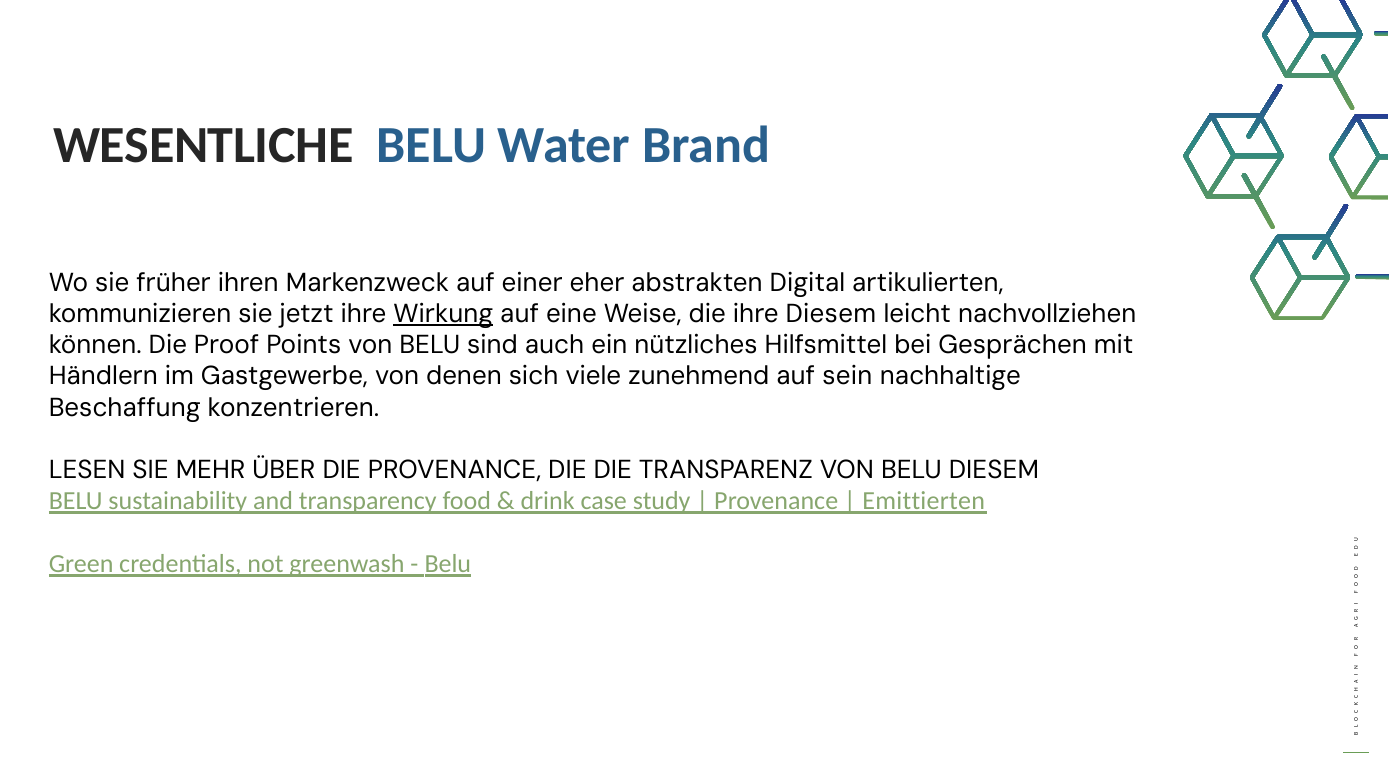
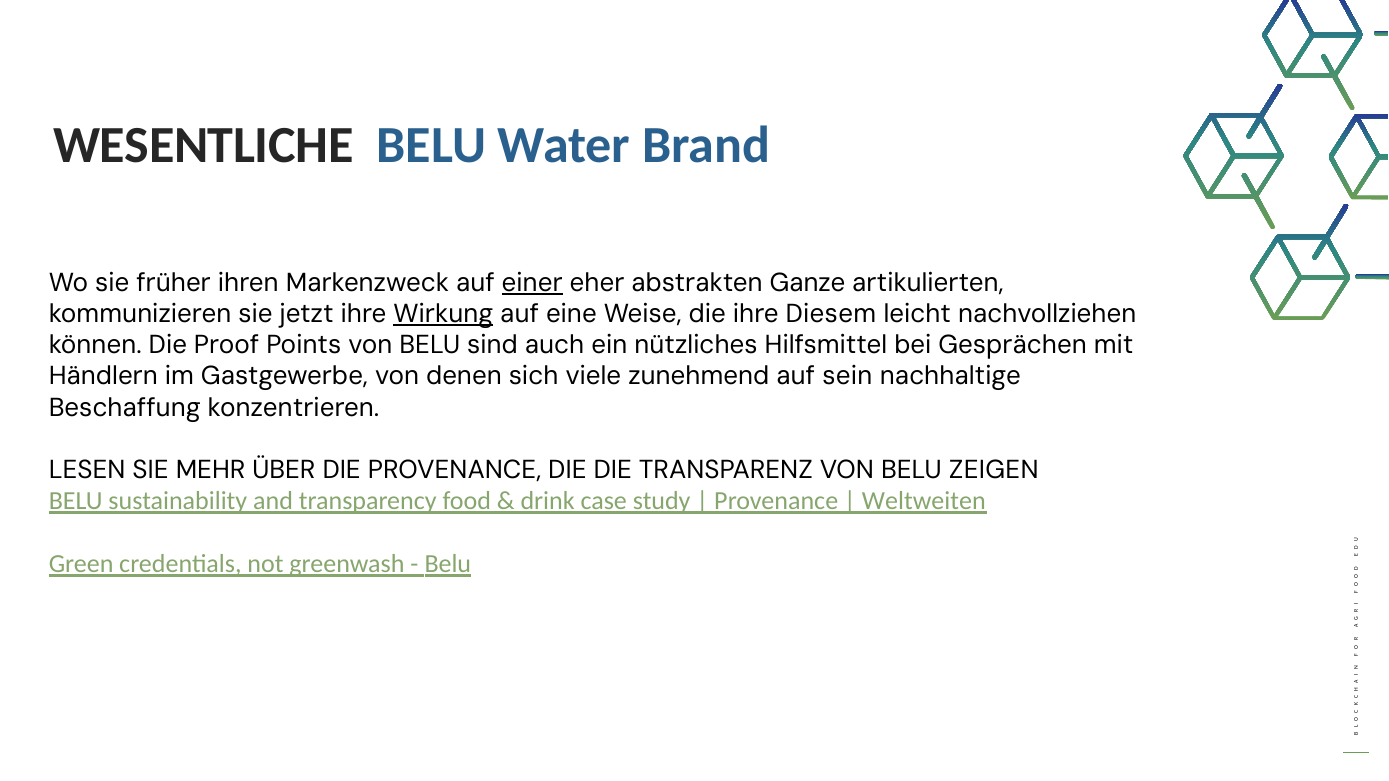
einer underline: none -> present (532, 283)
Digital: Digital -> Ganze (808, 283)
BELU DIESEM: DIESEM -> ZEIGEN (994, 470)
Emittierten: Emittierten -> Weltweiten (924, 501)
